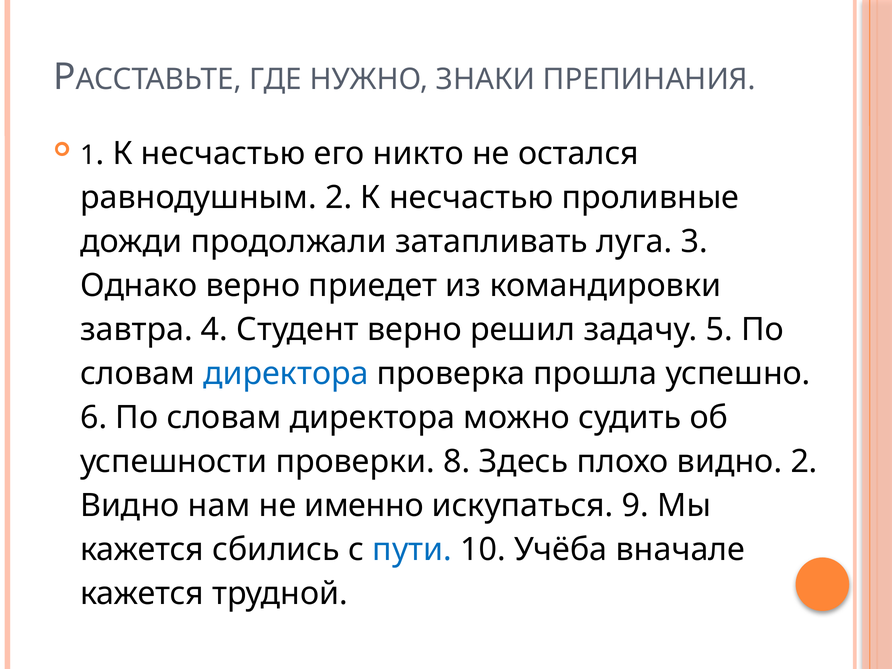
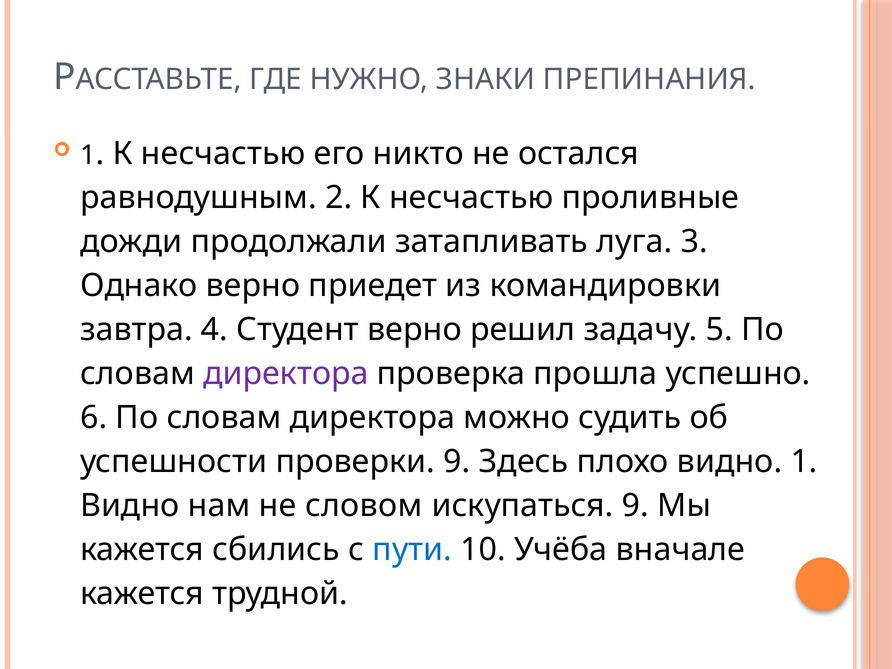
директора colour: blue -> purple (286, 374)
проверки 8: 8 -> 9 (457, 462)
видно 2: 2 -> 1 (804, 462)
именно: именно -> словом (364, 506)
